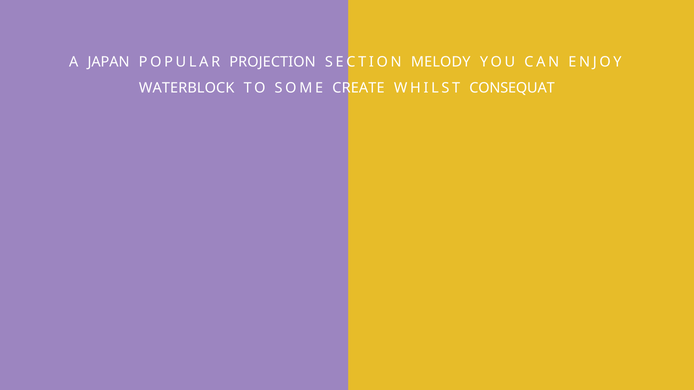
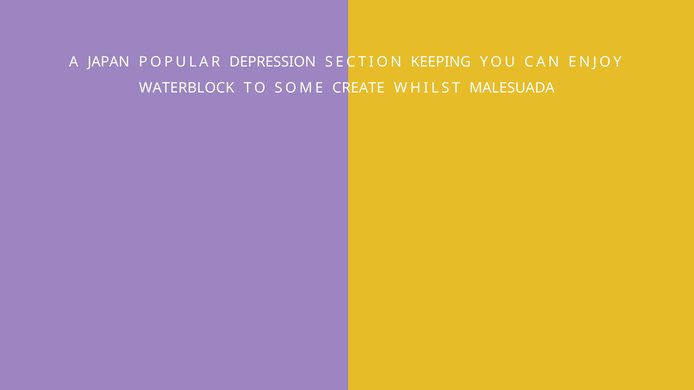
PROJECTION: PROJECTION -> DEPRESSION (273, 62)
MELODY: MELODY -> KEEPING (441, 62)
CONSEQUAT: CONSEQUAT -> MALESUADA (512, 88)
